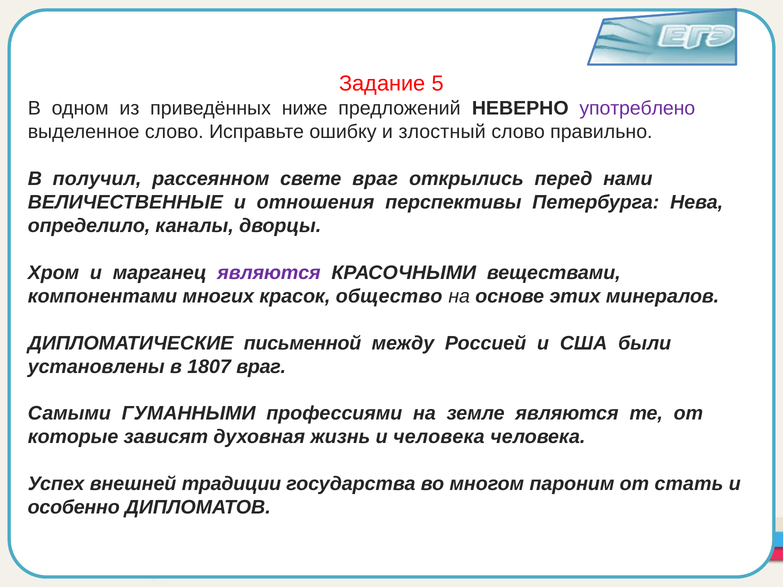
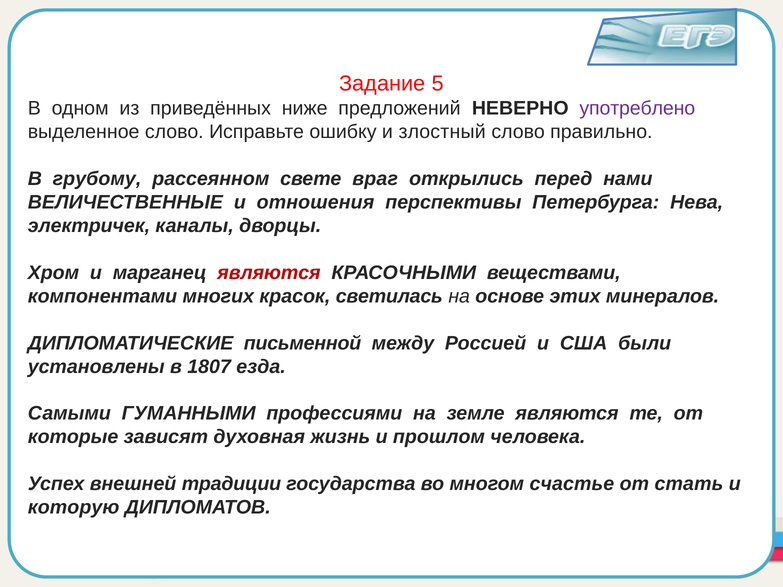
получил: получил -> грубому (97, 179)
определило: определило -> электричек (89, 226)
являются colour: purple -> red (269, 273)
общество: общество -> светилась (389, 296)
1807 враг: враг -> езда (261, 367)
и человека: человека -> прошлом (439, 437)
пароним: пароним -> счастье (572, 484)
особенно: особенно -> которую (74, 508)
